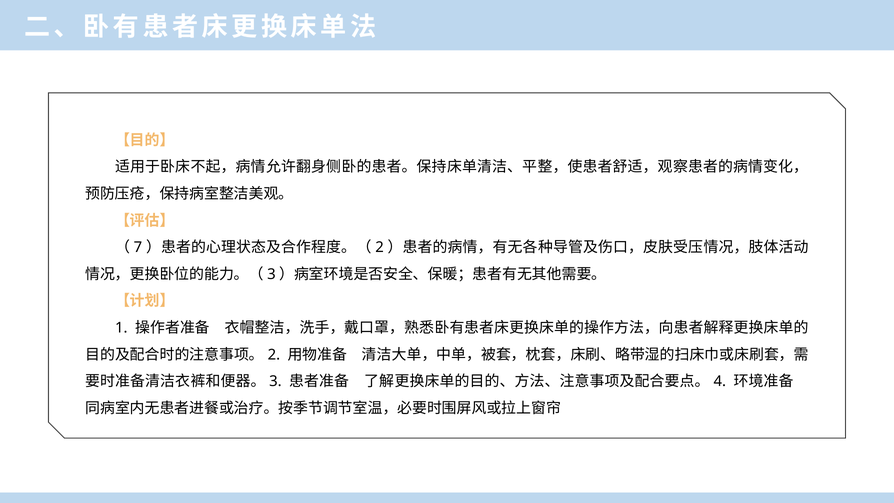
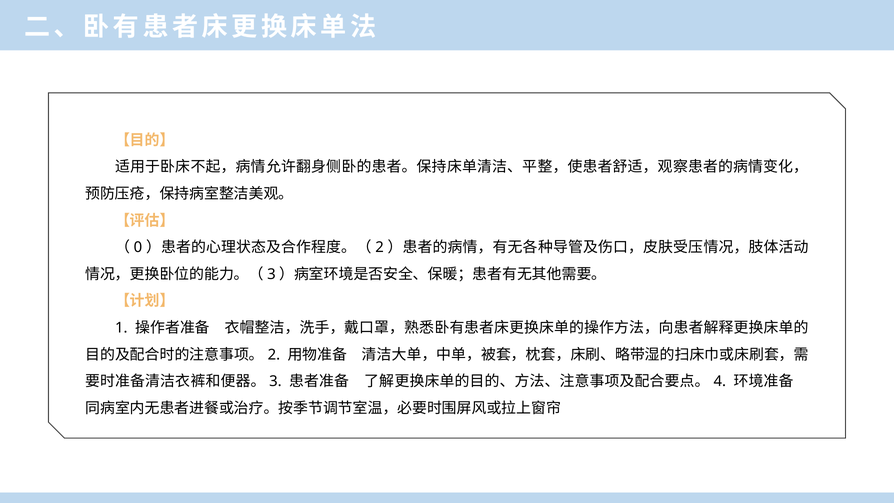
7: 7 -> 0 (138, 247)
